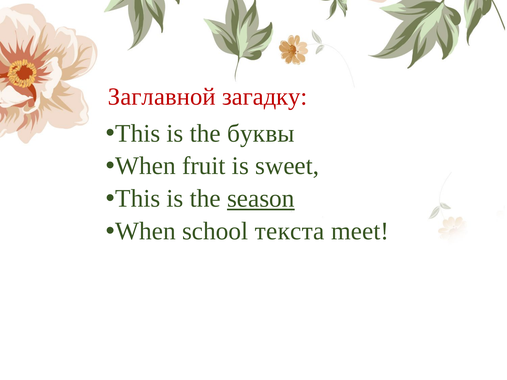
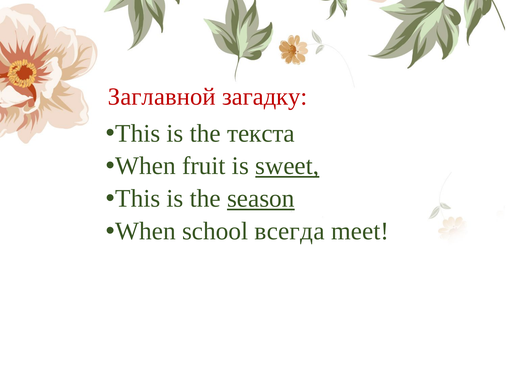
буквы: буквы -> текста (261, 133)
sweet underline: none -> present (287, 166)
текста: текста -> всегда (290, 231)
